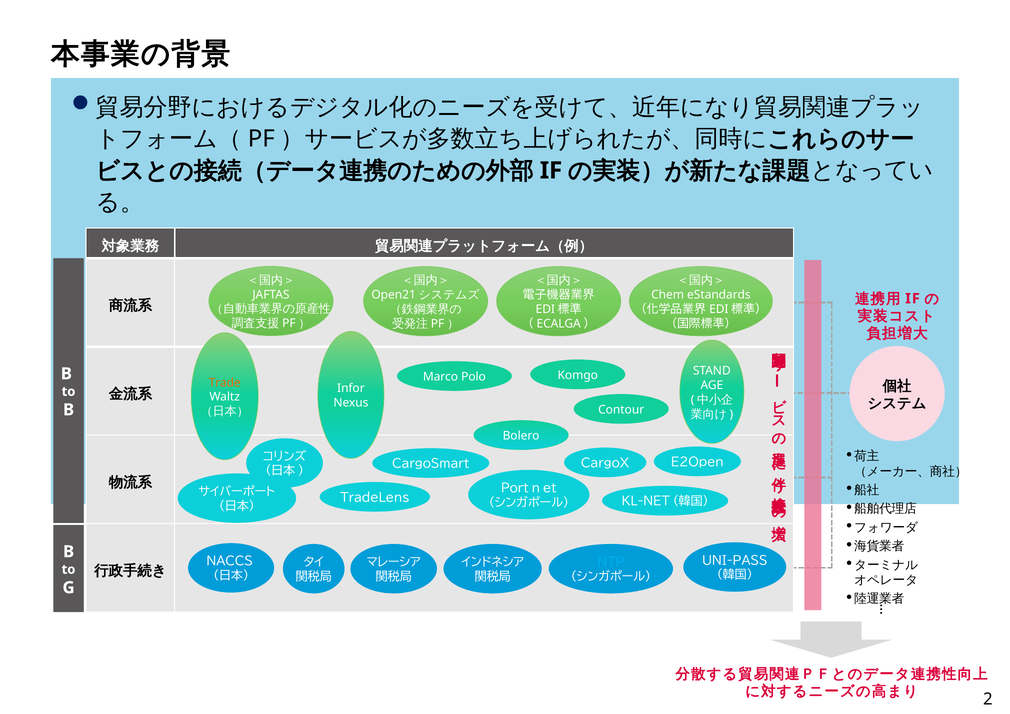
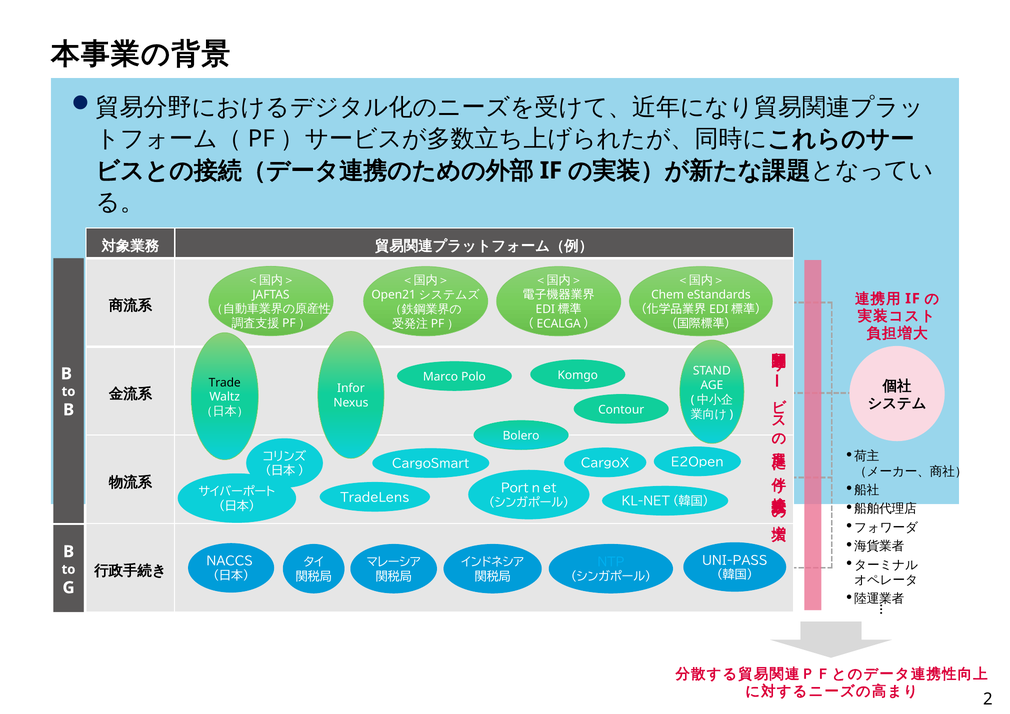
Trade colour: orange -> black (225, 383)
